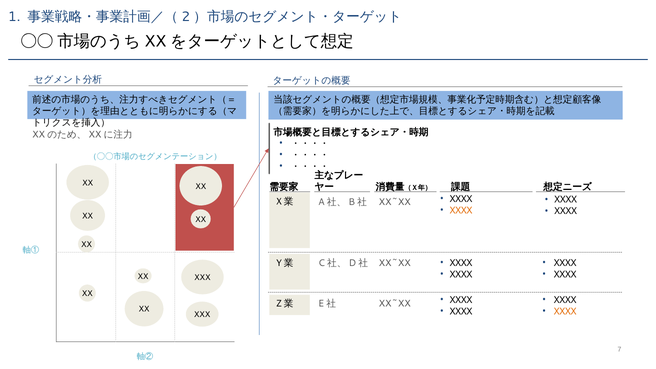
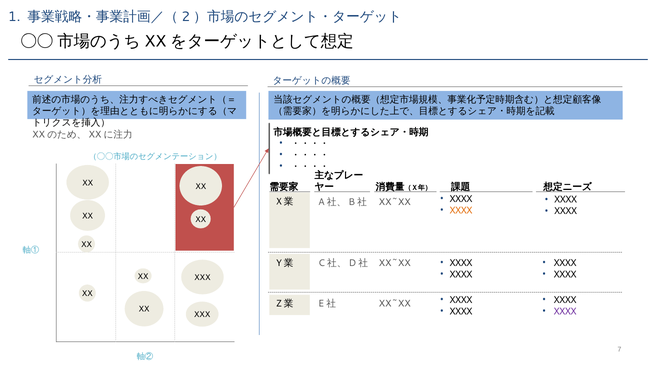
XXXX colour: orange -> purple (565, 311)
